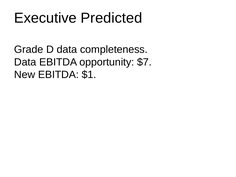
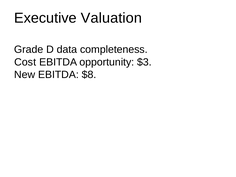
Predicted: Predicted -> Valuation (111, 18)
Data: Data -> Cost (25, 62)
$7: $7 -> $3 (144, 62)
$1: $1 -> $8 (89, 75)
